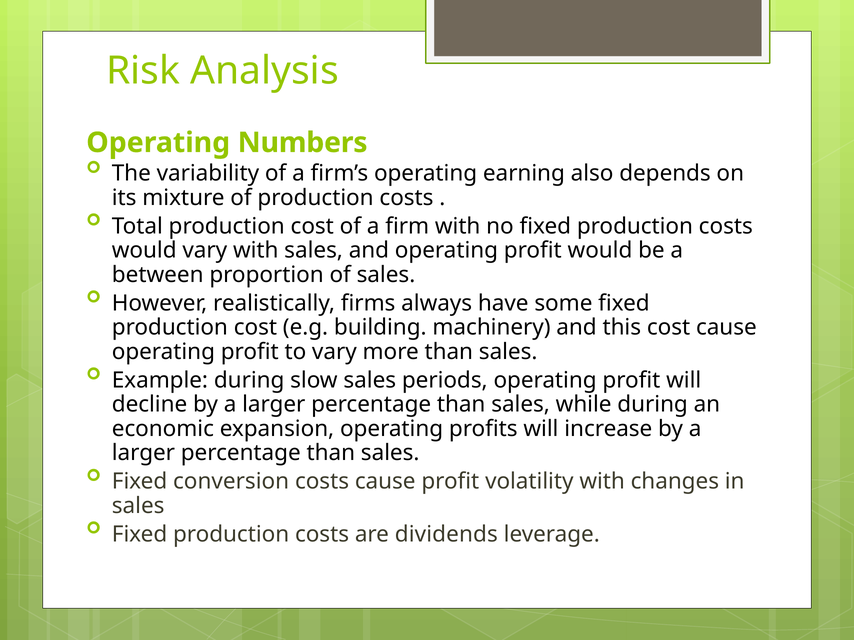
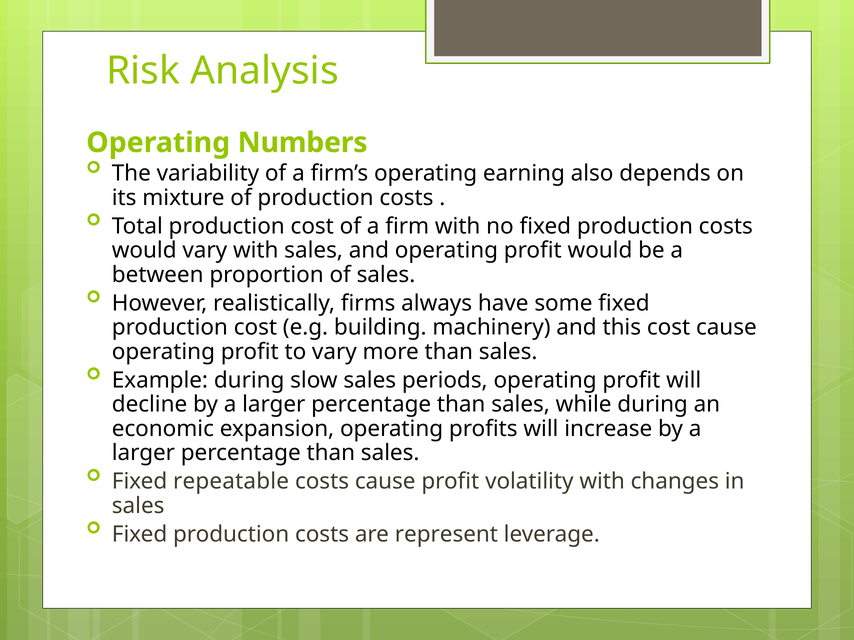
conversion: conversion -> repeatable (231, 482)
dividends: dividends -> represent (446, 535)
